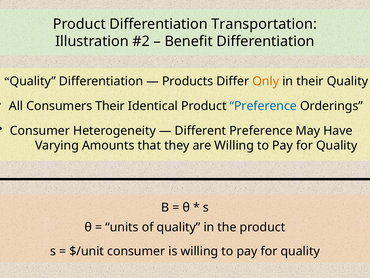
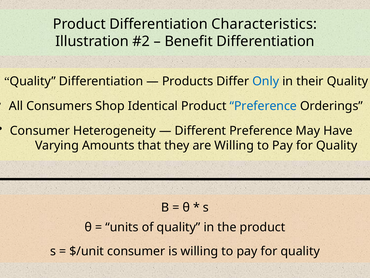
Transportation: Transportation -> Characteristics (264, 24)
Only colour: orange -> blue (266, 81)
Consumers Their: Their -> Shop (110, 106)
